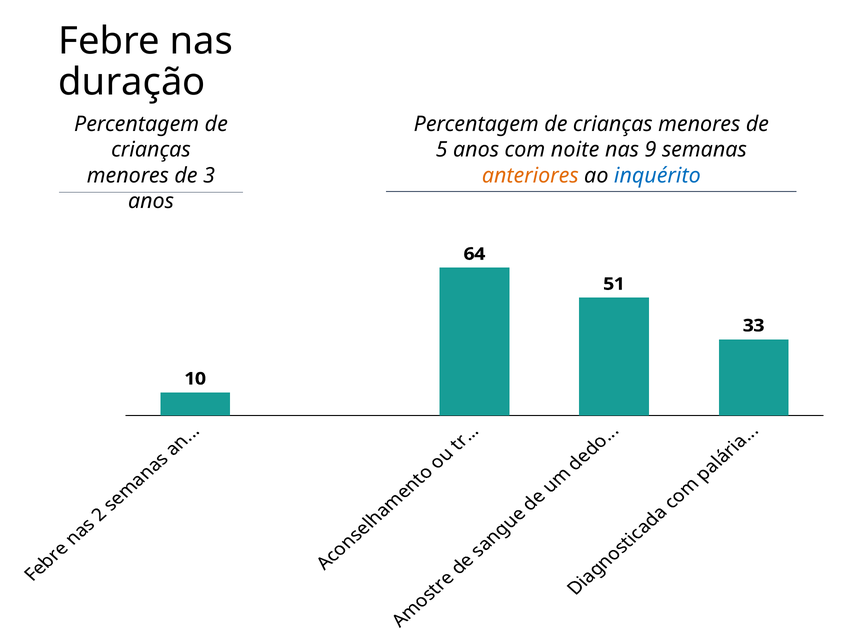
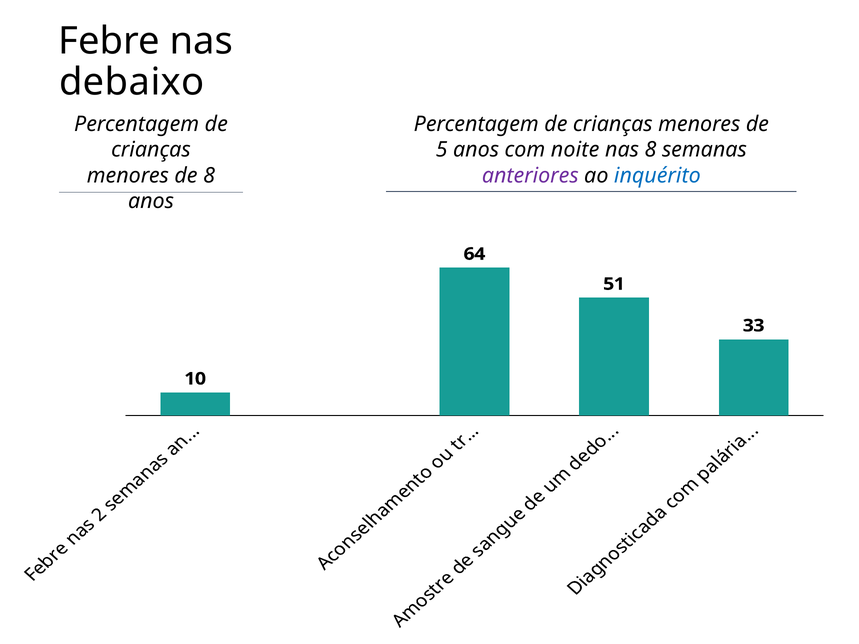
duração: duração -> debaixo (132, 82)
nas 9: 9 -> 8 (651, 150)
de 3: 3 -> 8 (209, 176)
anteriores colour: orange -> purple (530, 176)
